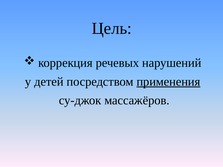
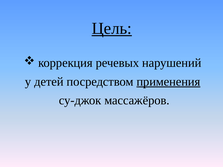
Цель underline: none -> present (112, 28)
